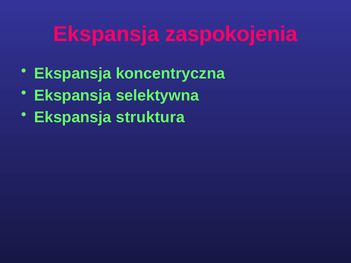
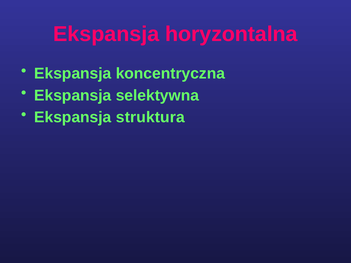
zaspokojenia: zaspokojenia -> horyzontalna (231, 34)
